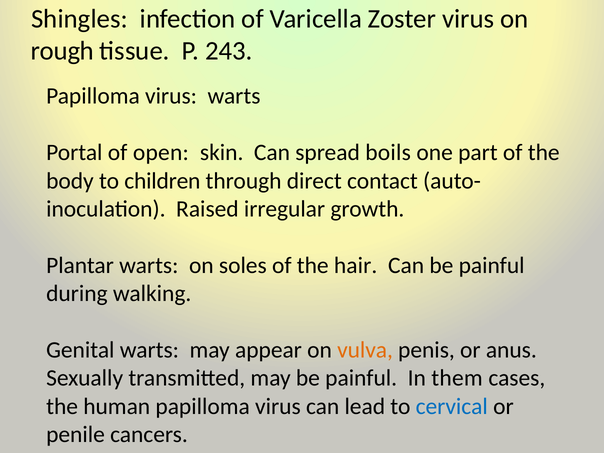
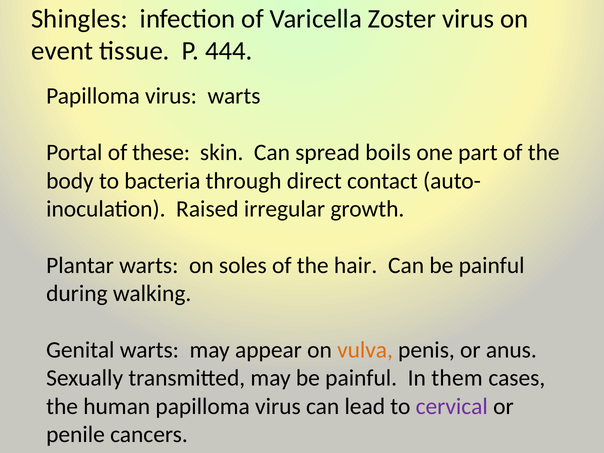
rough: rough -> event (62, 51)
243: 243 -> 444 (229, 51)
open: open -> these (161, 153)
children: children -> bacteria (162, 181)
cervical colour: blue -> purple (452, 406)
